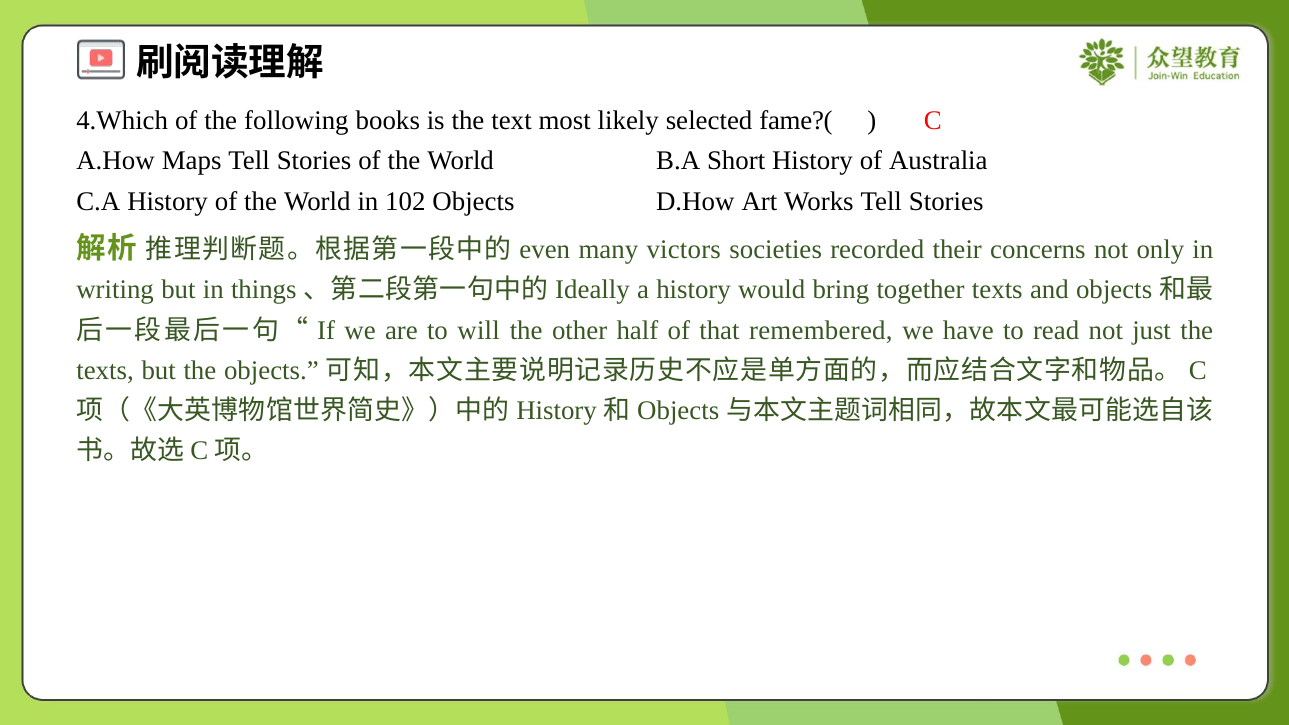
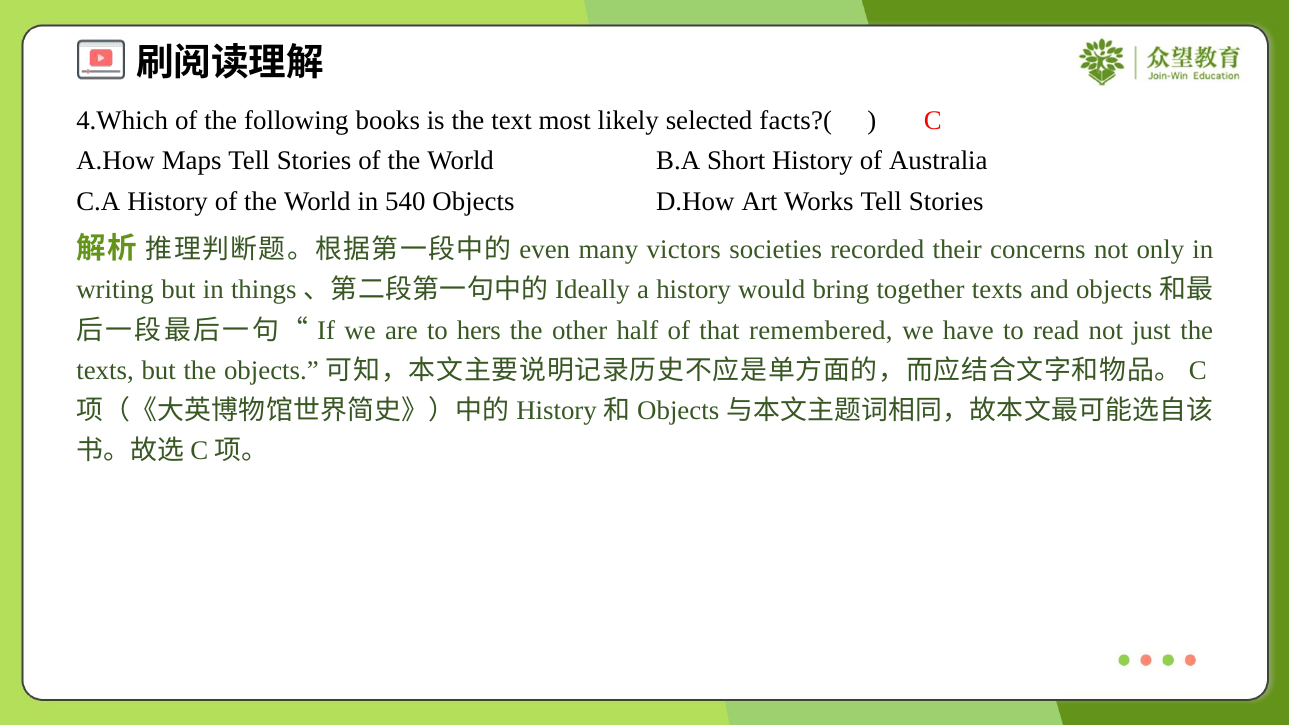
fame?(: fame?( -> facts?( (796, 121)
102: 102 -> 540 (405, 201)
will: will -> hers (479, 330)
